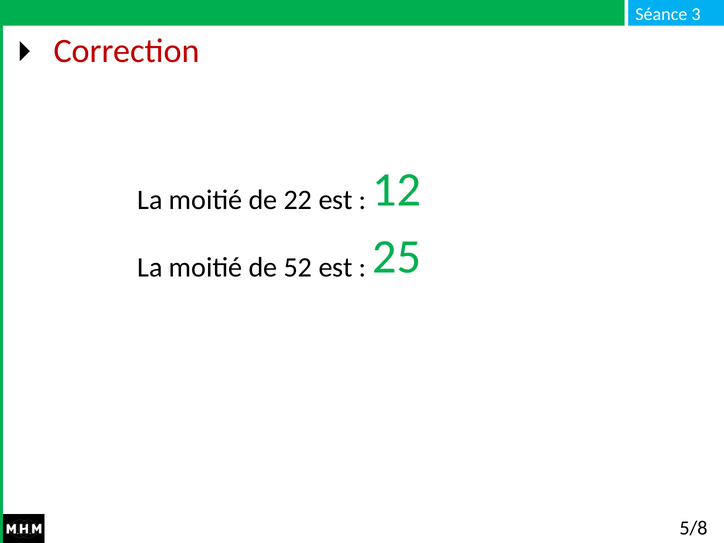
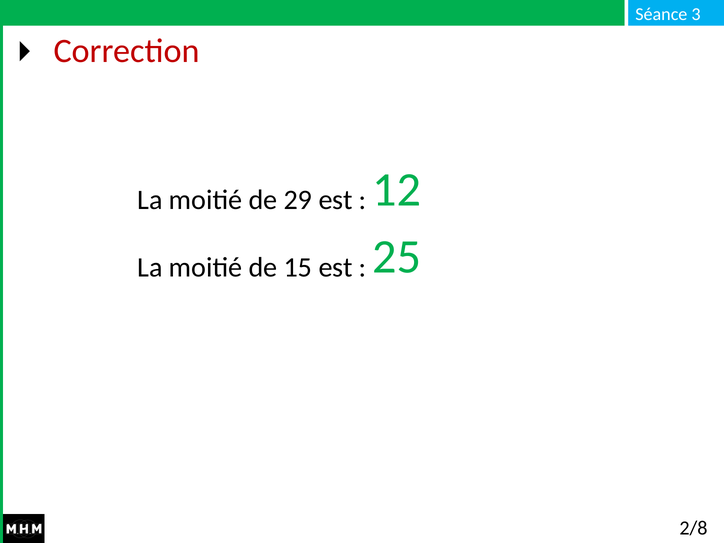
22: 22 -> 29 (298, 200)
52: 52 -> 15 (298, 267)
5/8: 5/8 -> 2/8 (693, 528)
